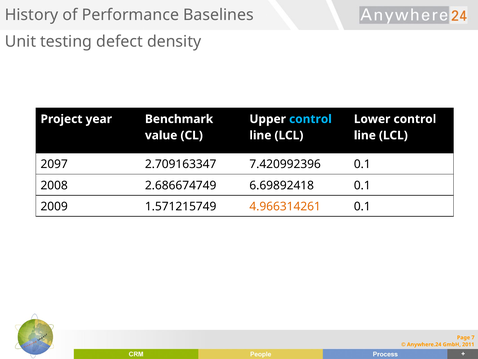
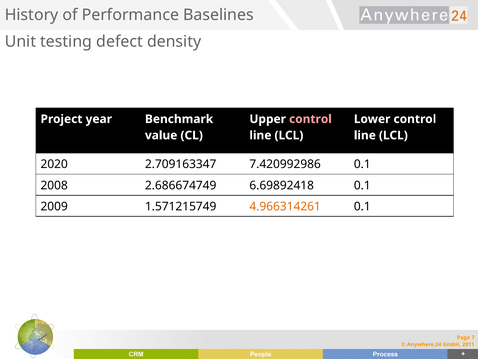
control colour: light blue -> pink (310, 119)
2097: 2097 -> 2020 (54, 164)
7.420992396: 7.420992396 -> 7.420992986 (285, 164)
